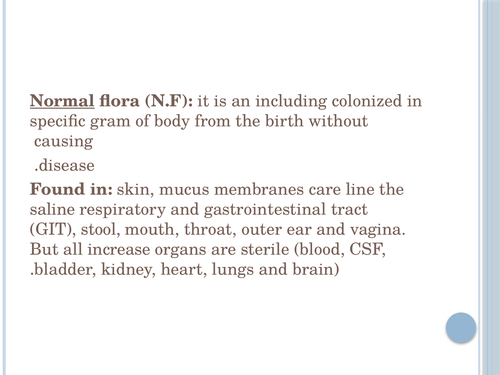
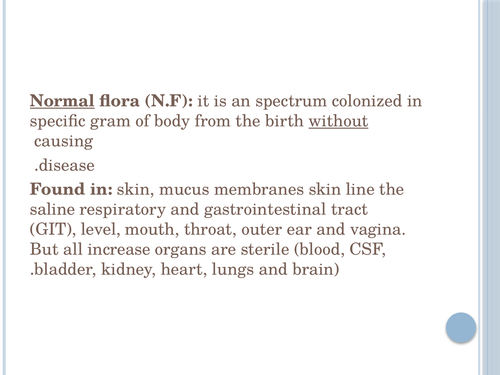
including: including -> spectrum (291, 101)
without underline: none -> present (338, 121)
membranes care: care -> skin (325, 189)
stool: stool -> level (101, 229)
